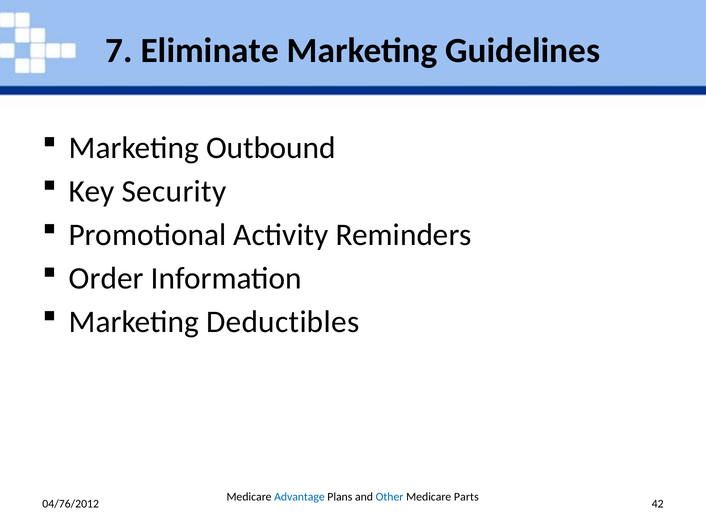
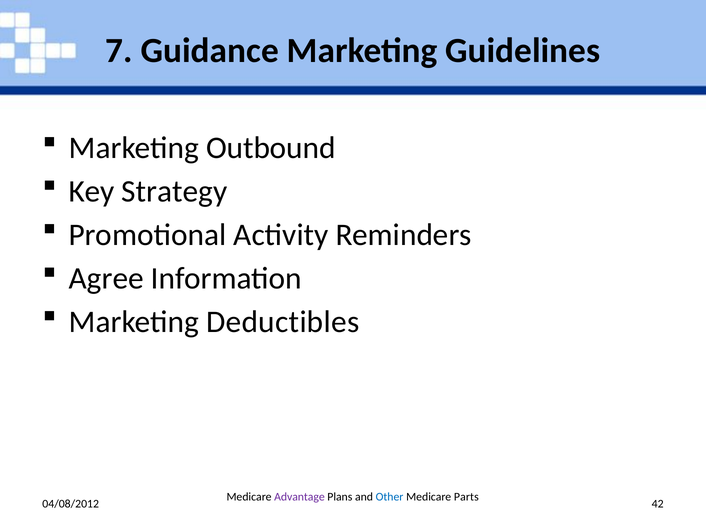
Eliminate: Eliminate -> Guidance (210, 51)
Security: Security -> Strategy (174, 192)
Order: Order -> Agree (106, 279)
Advantage colour: blue -> purple (299, 497)
04/76/2012: 04/76/2012 -> 04/08/2012 (71, 504)
